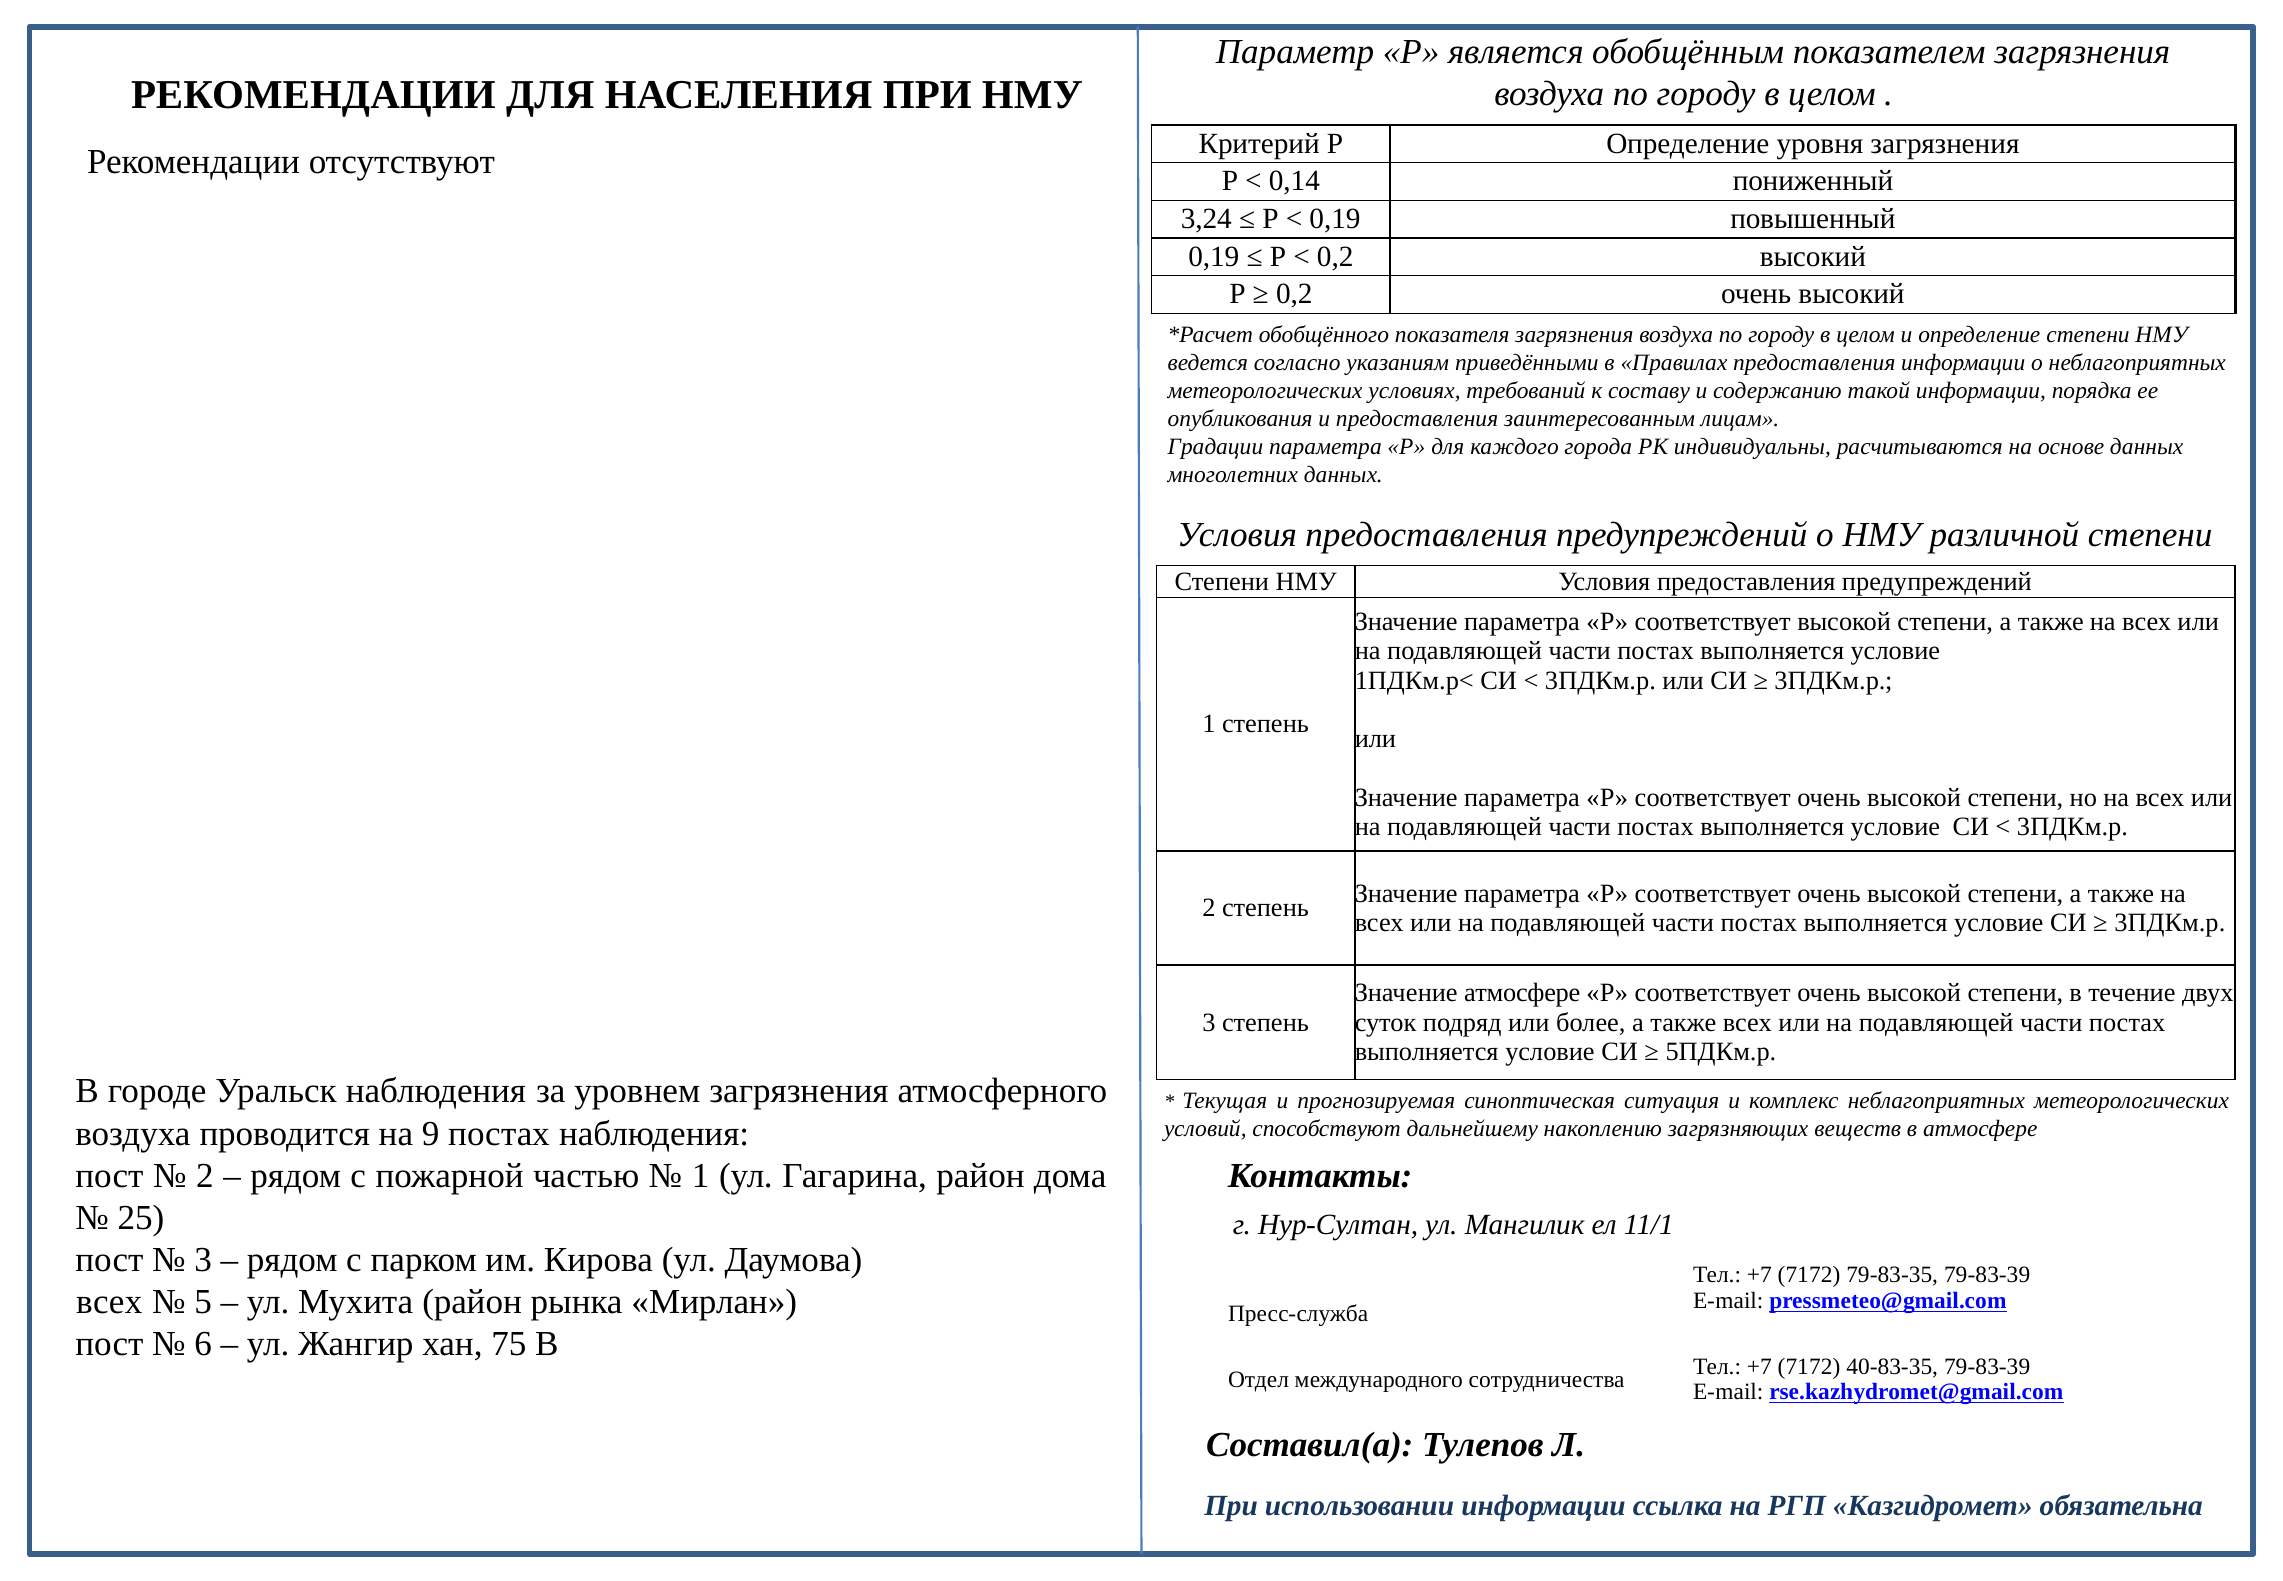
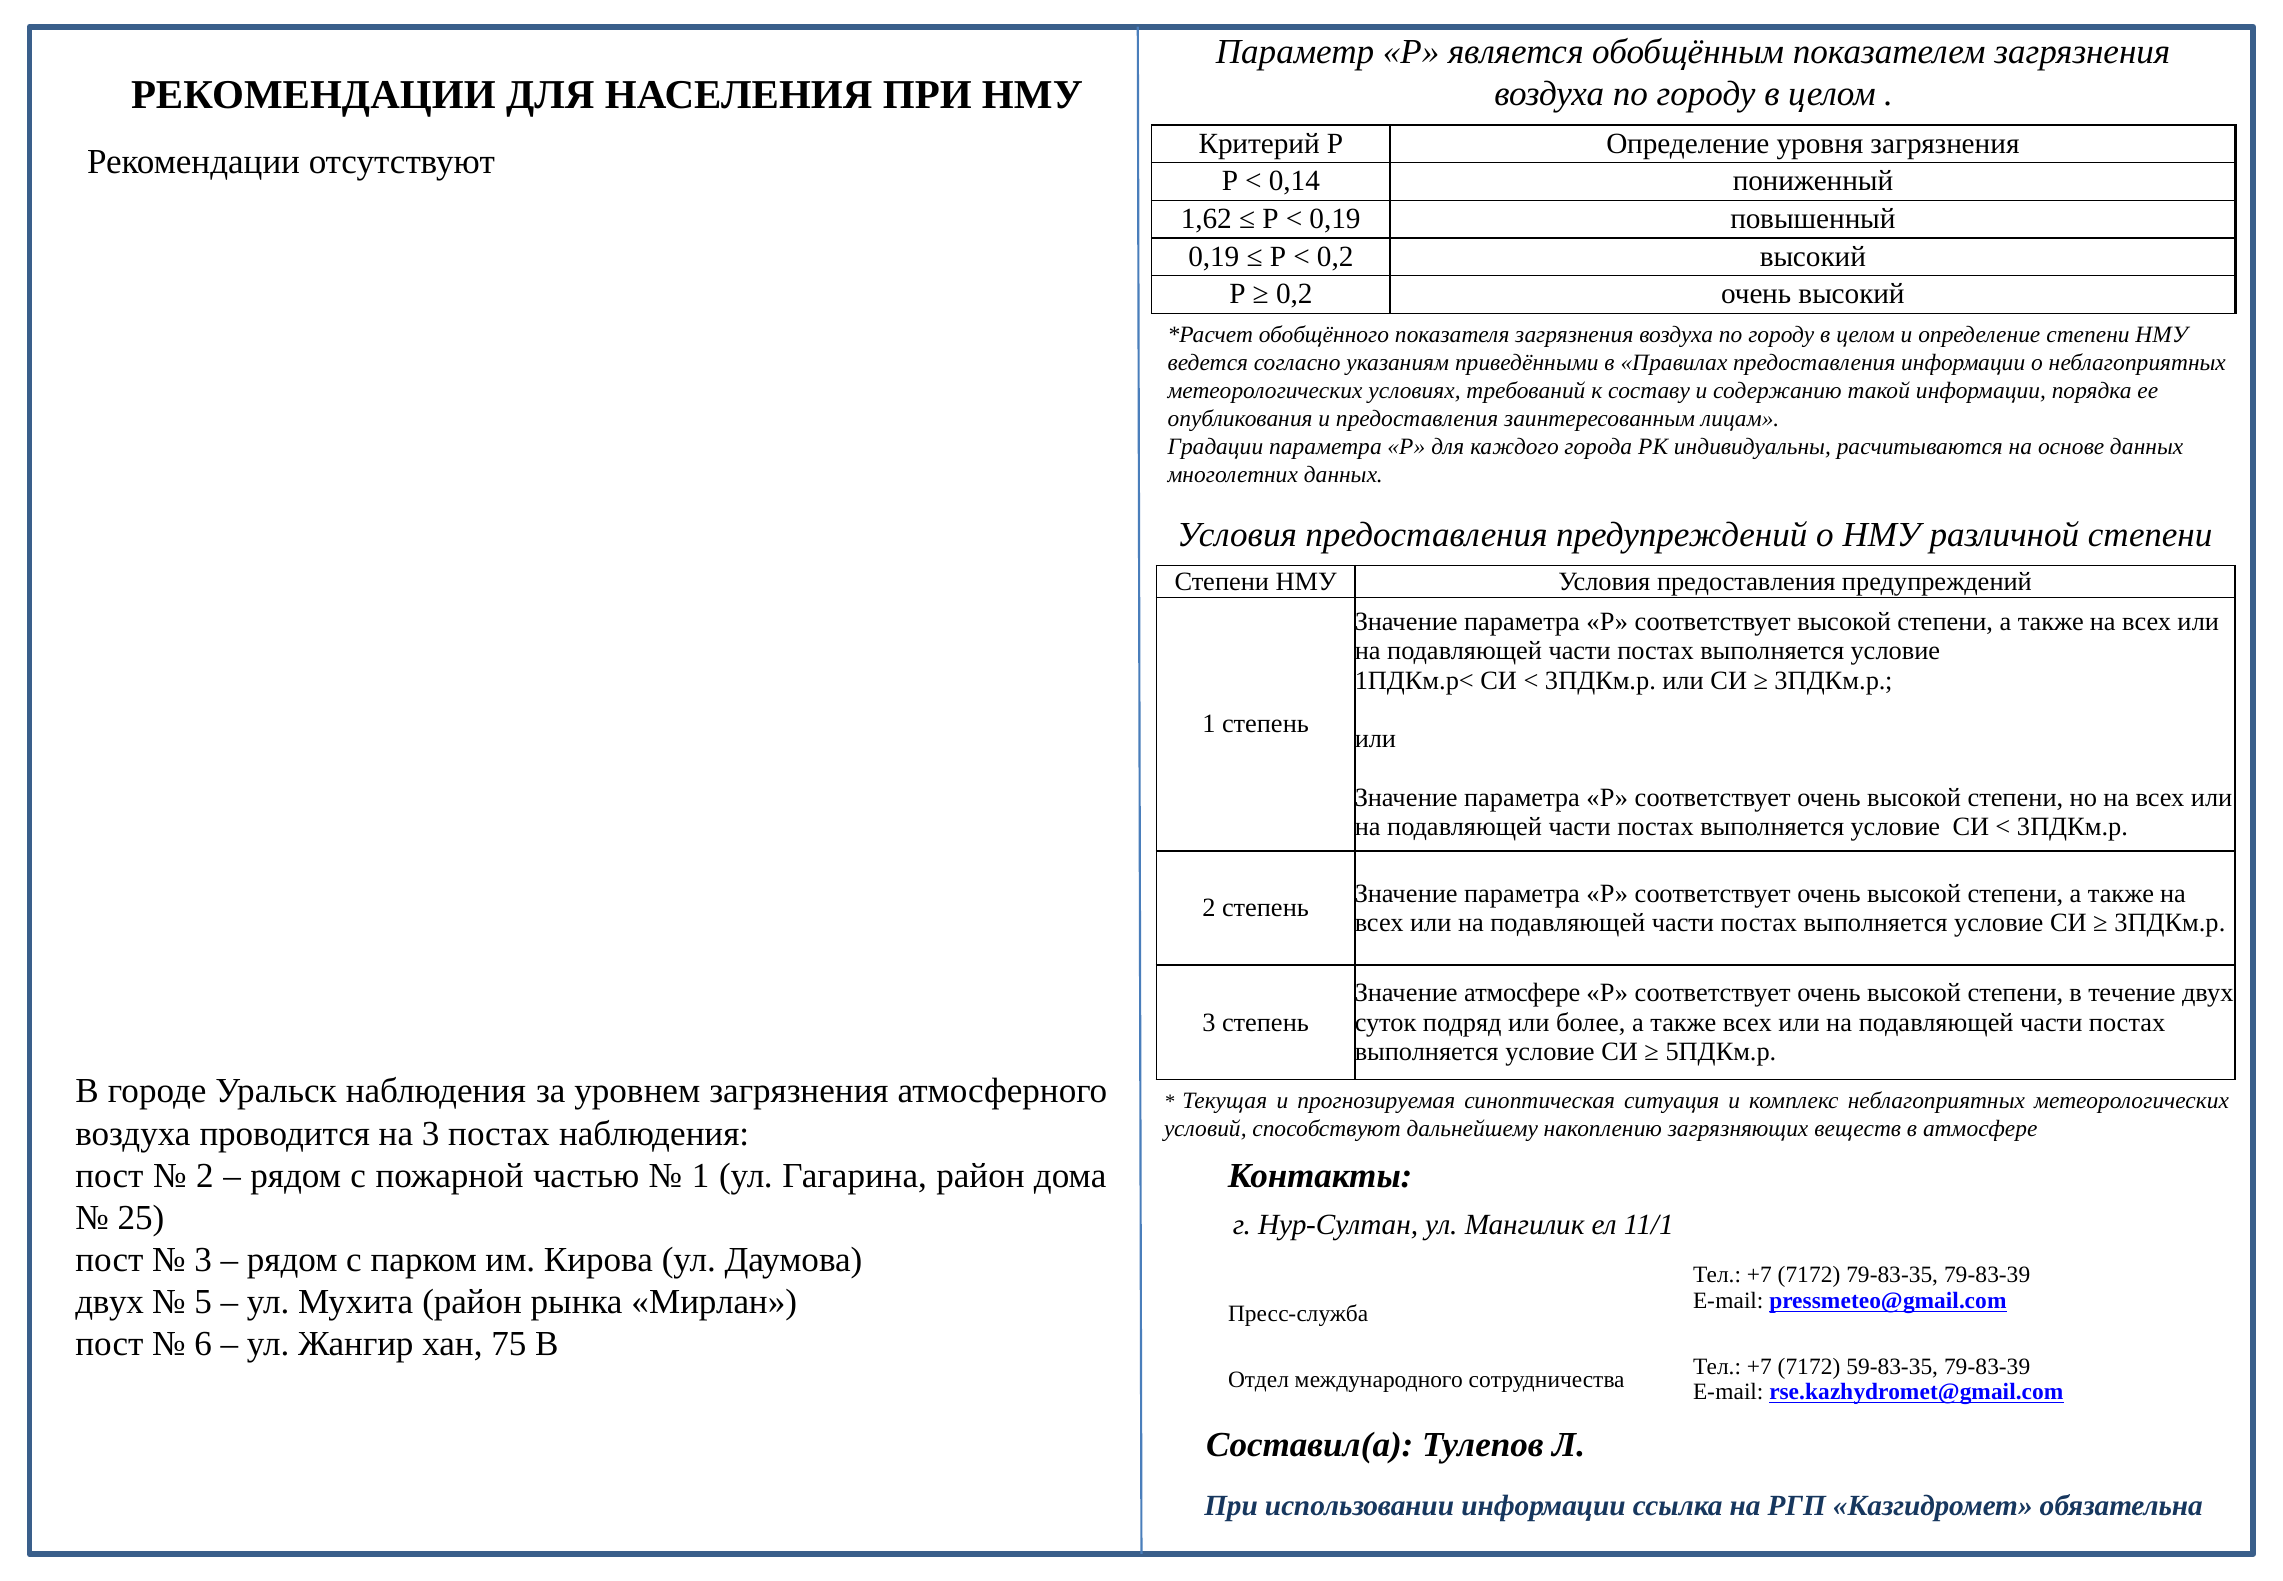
3,24: 3,24 -> 1,62 (1206, 219)
на 9: 9 -> 3 (431, 1133)
всех: всех -> двух (110, 1302)
40-83-35: 40-83-35 -> 59-83-35 (1892, 1366)
